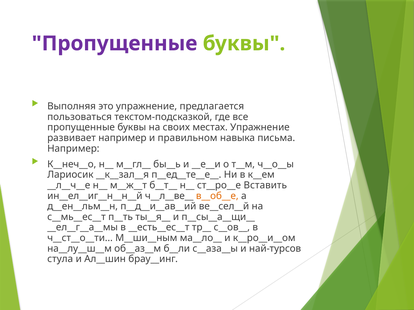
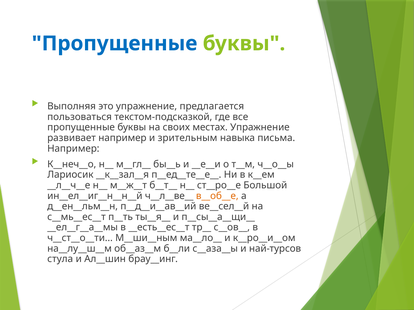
Пропущенные colour: purple -> blue (115, 44)
правильном: правильном -> зрительным (188, 138)
Вставить: Вставить -> Большой (265, 186)
